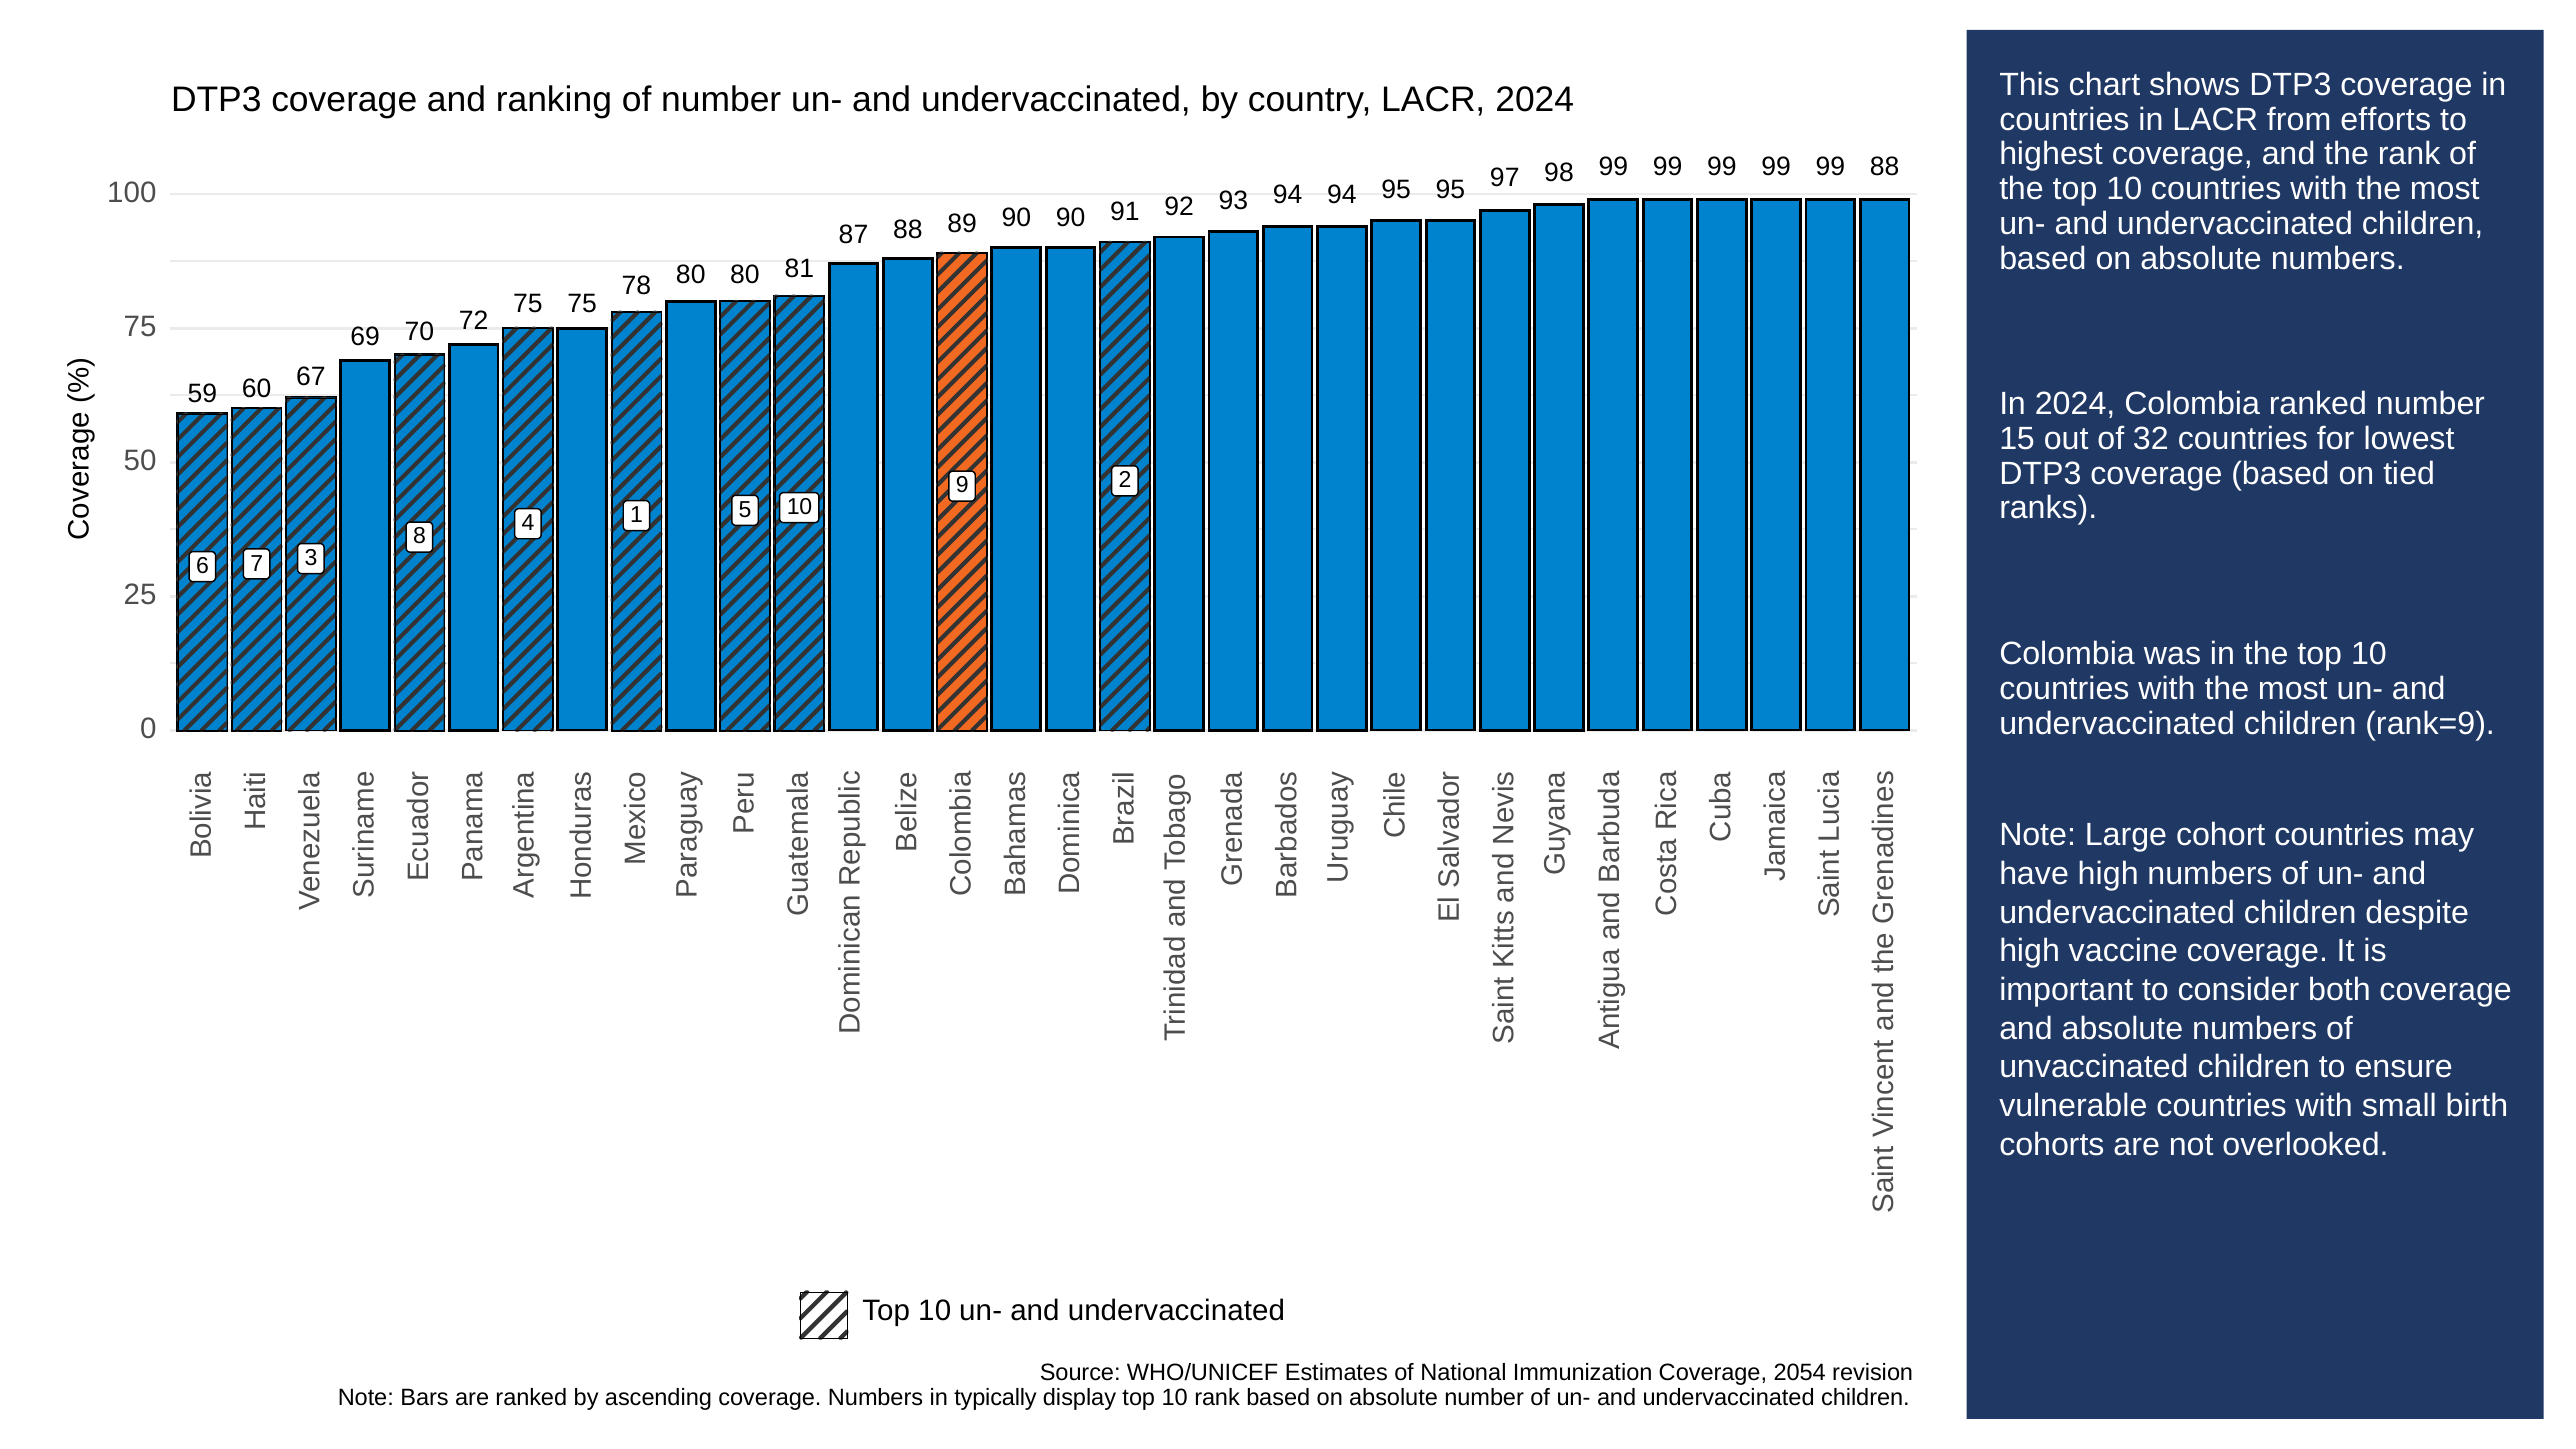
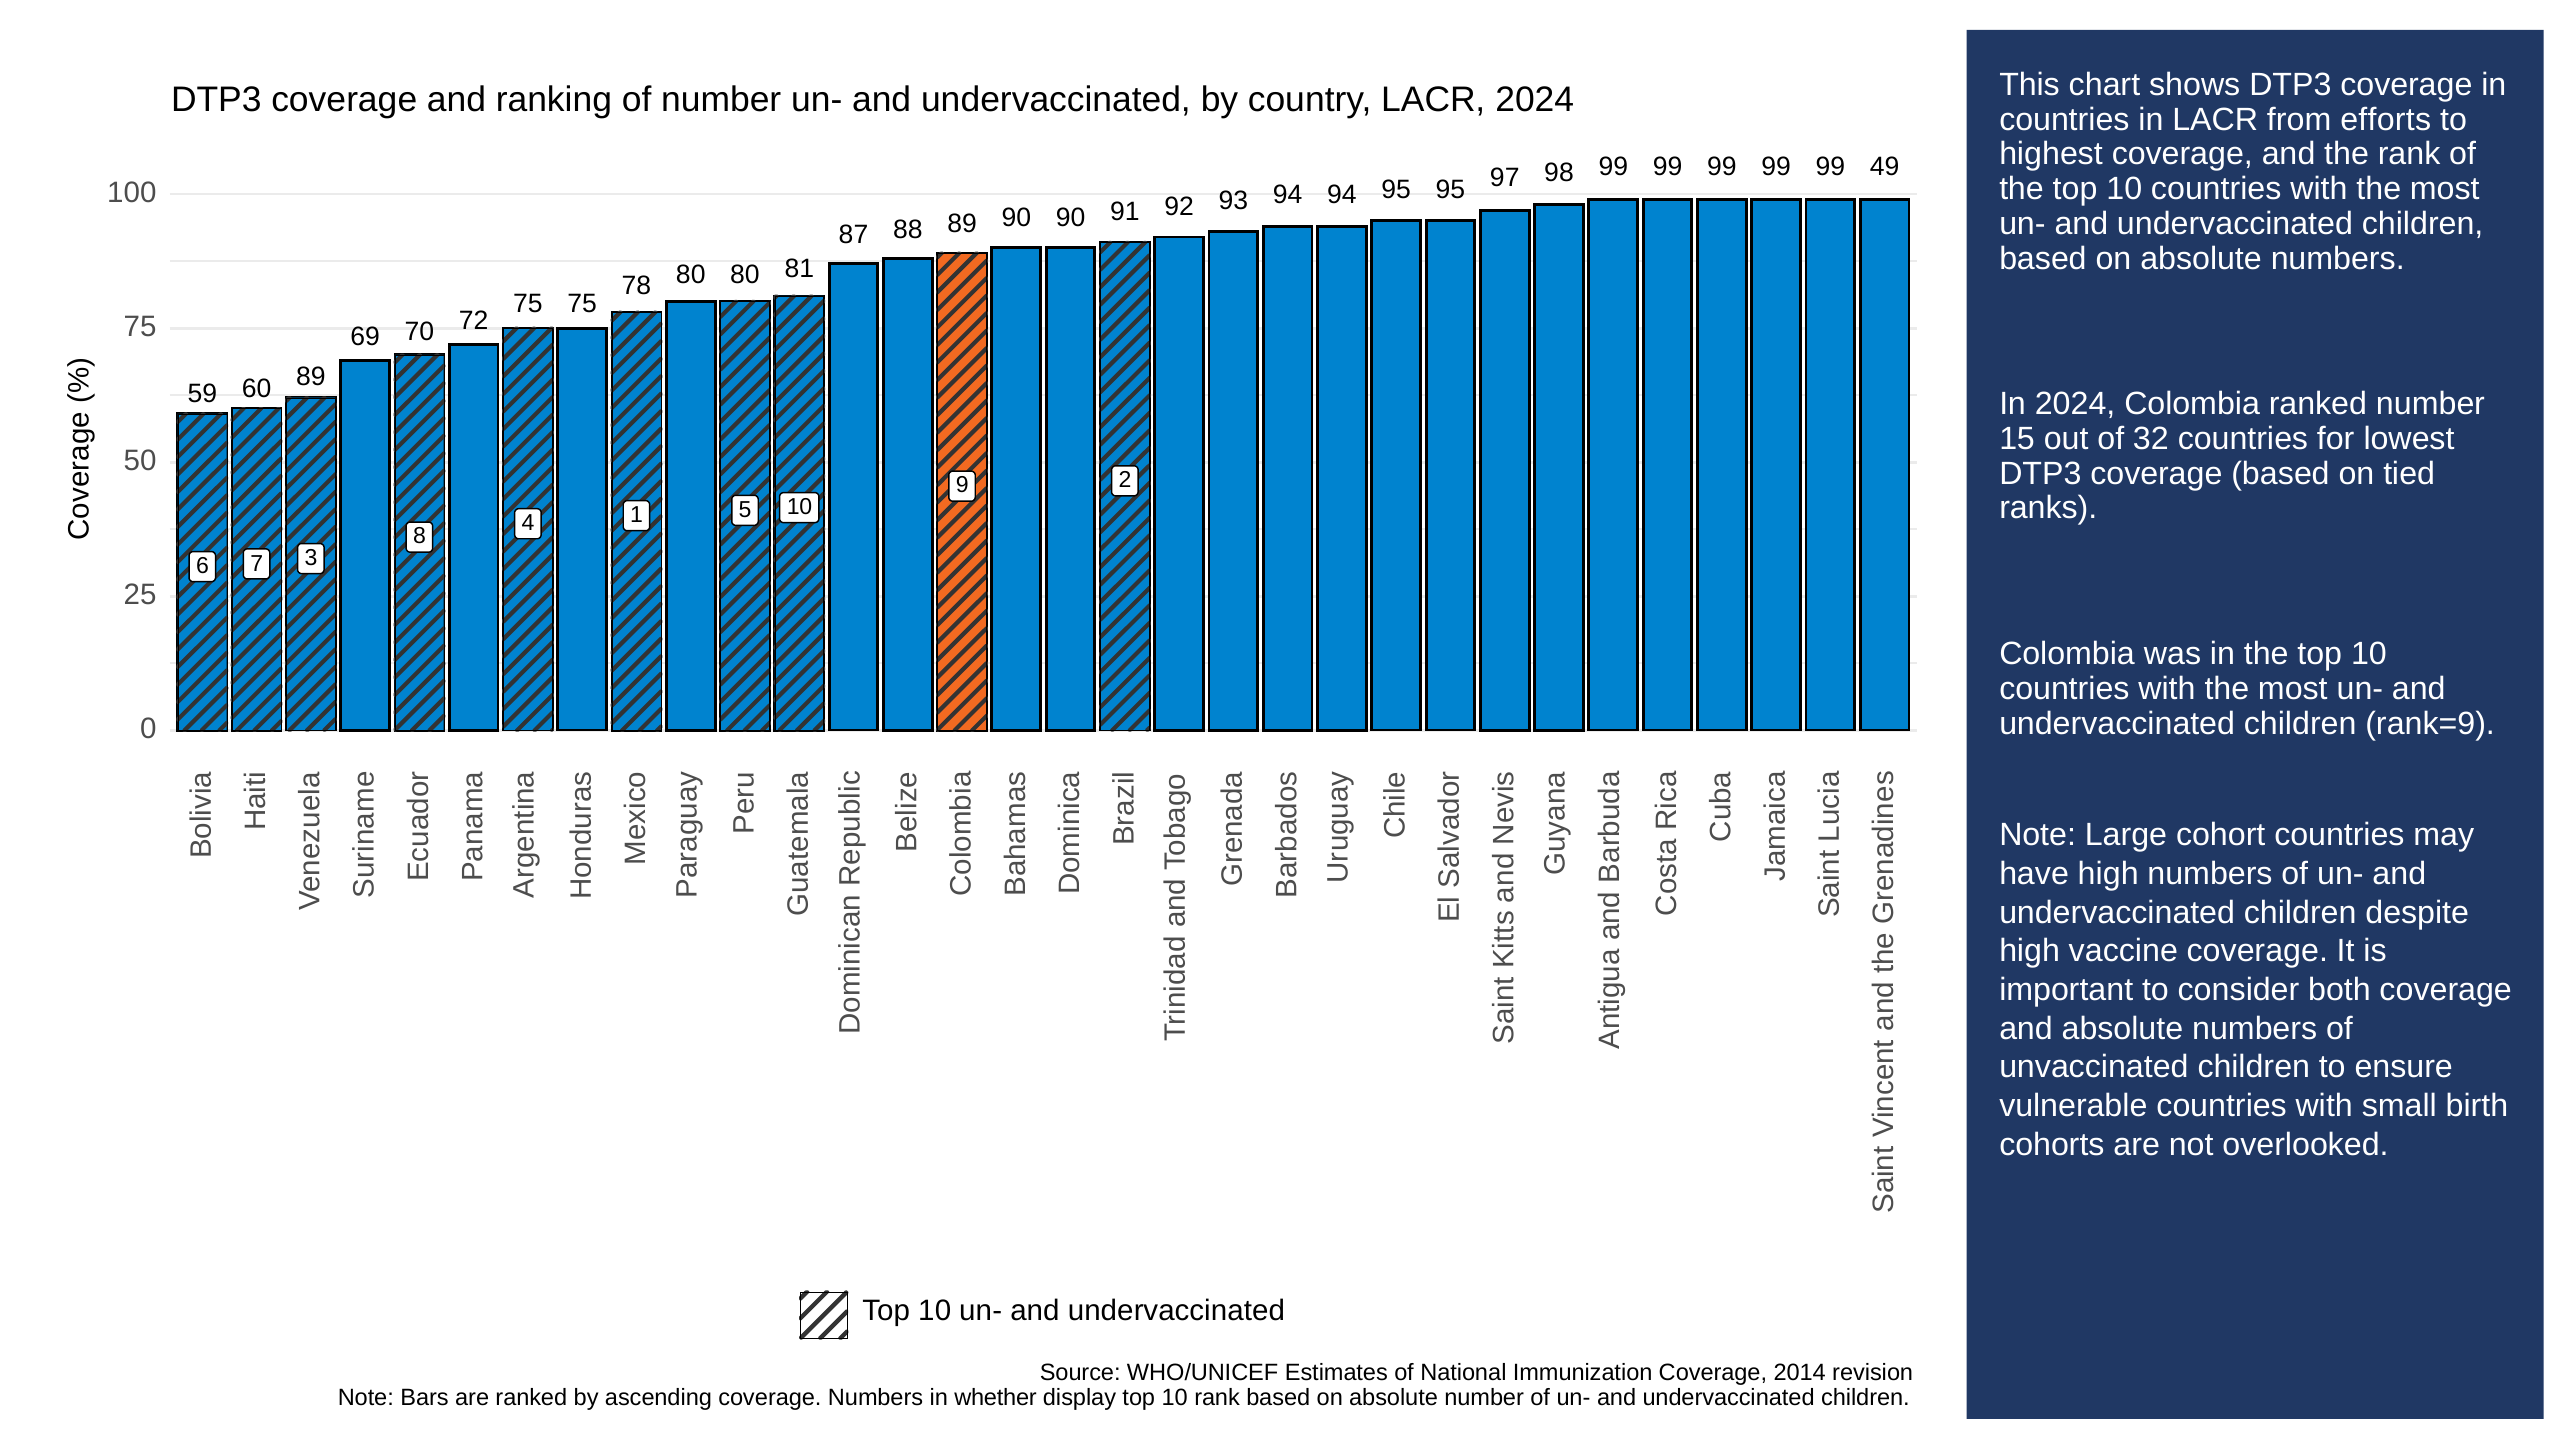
99 88: 88 -> 49 (1885, 167)
60 67: 67 -> 89 (311, 377)
2054: 2054 -> 2014 (1800, 1373)
typically: typically -> whether (996, 1398)
